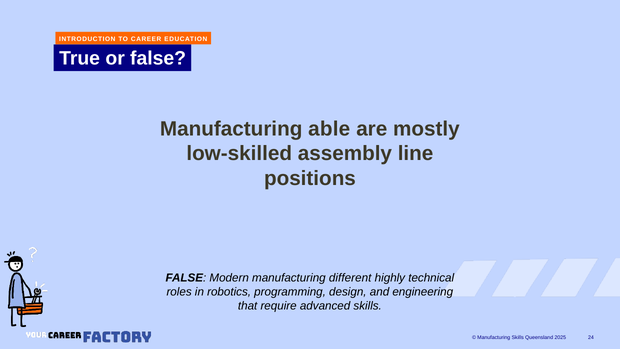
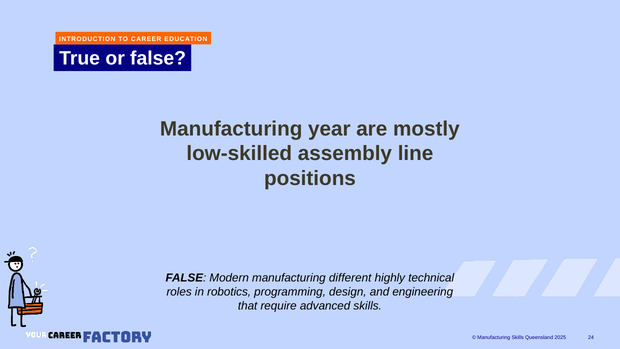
able: able -> year (329, 129)
